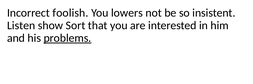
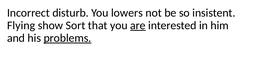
foolish: foolish -> disturb (71, 13)
Listen: Listen -> Flying (21, 25)
are underline: none -> present (138, 25)
